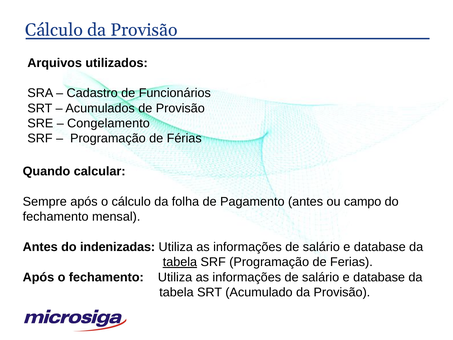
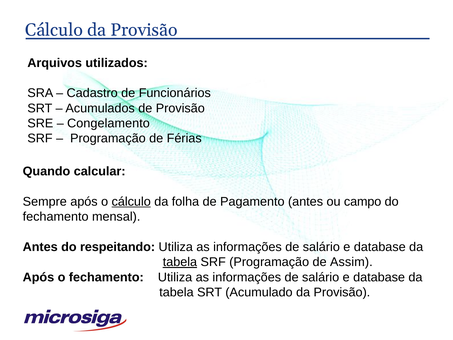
cálculo underline: none -> present (131, 201)
indenizadas: indenizadas -> respeitando (118, 247)
Ferias: Ferias -> Assim (351, 262)
